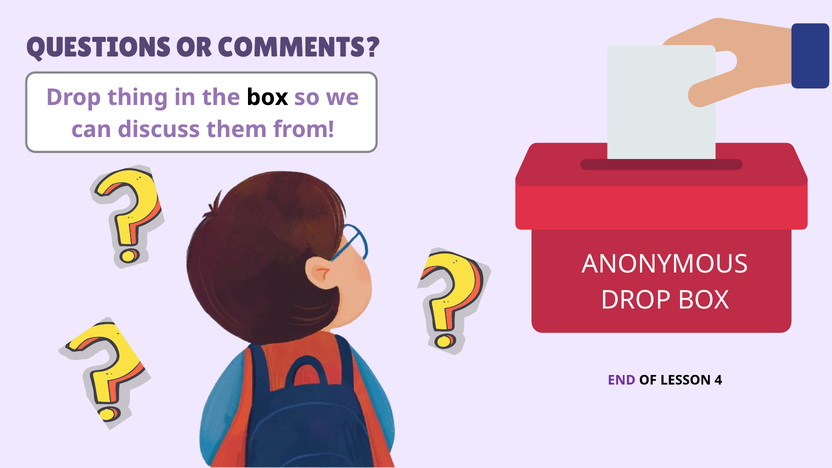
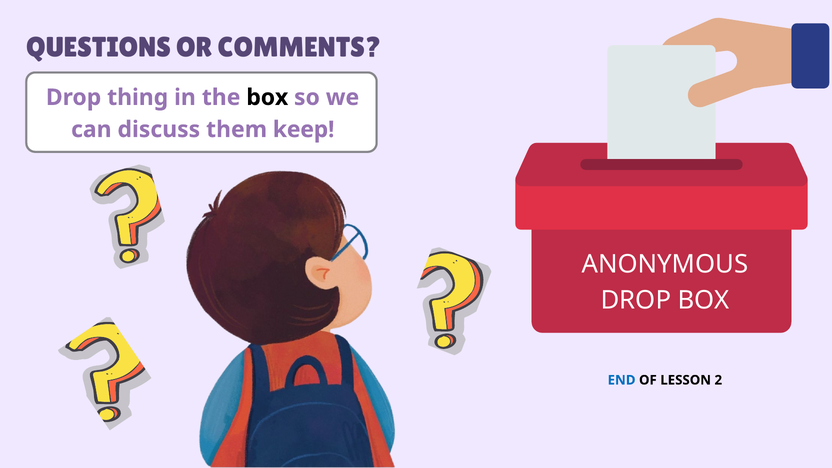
from: from -> keep (304, 130)
END colour: purple -> blue (622, 380)
4: 4 -> 2 (718, 380)
